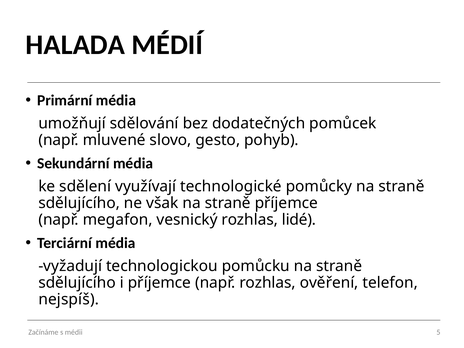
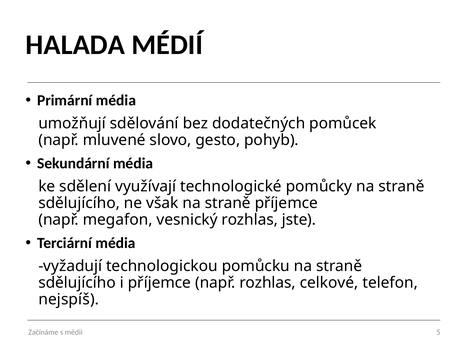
lidé: lidé -> jste (299, 220)
ověření: ověření -> celkové (329, 283)
